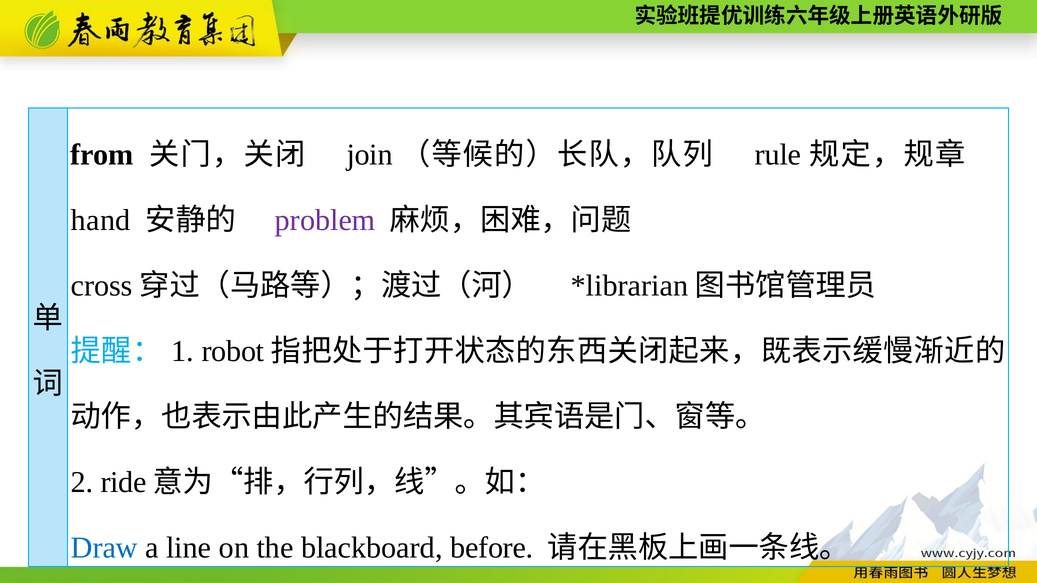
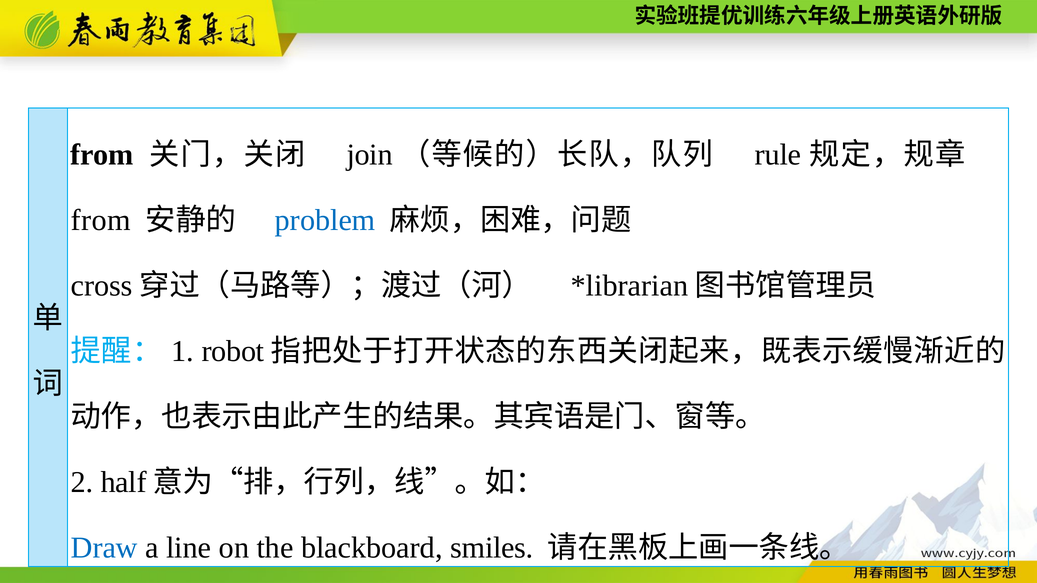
hand: hand -> from (101, 220)
problem colour: purple -> blue (325, 220)
ride: ride -> half (124, 482)
before: before -> smiles (492, 548)
